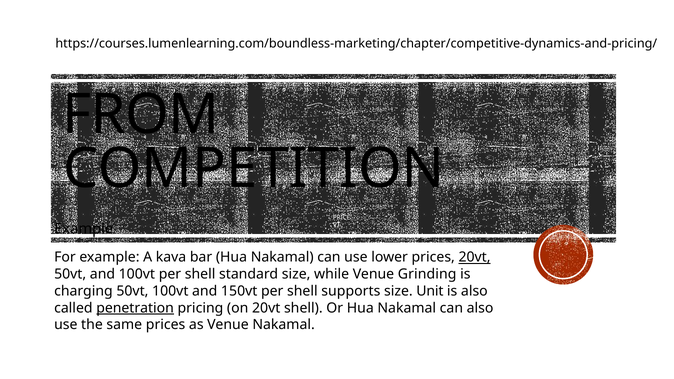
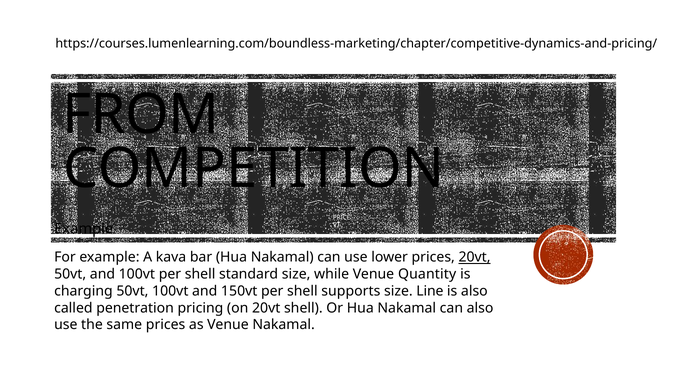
Venue Grinding: Grinding -> Quantity (427, 274)
Unit: Unit -> Line (430, 291)
penetration underline: present -> none (135, 308)
